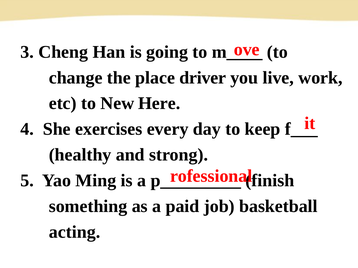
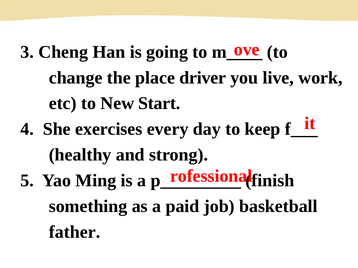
Here: Here -> Start (159, 104)
acting: acting -> father (75, 232)
